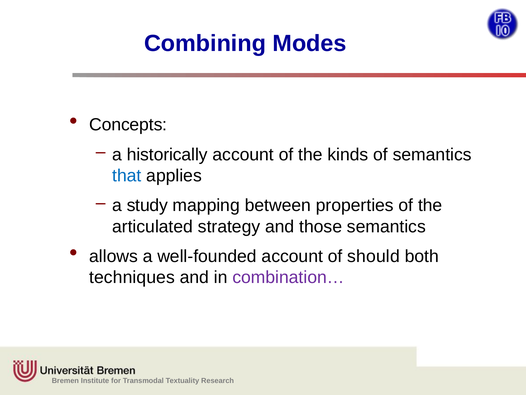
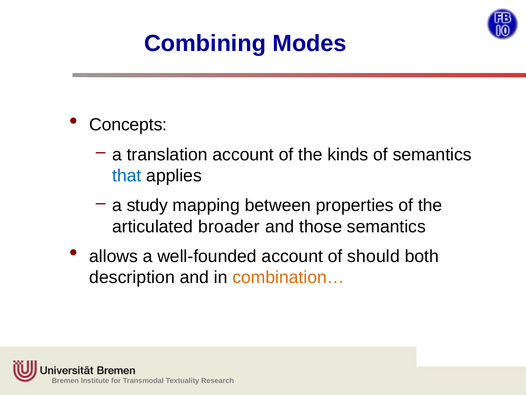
historically: historically -> translation (167, 154)
strategy: strategy -> broader (229, 226)
techniques: techniques -> description (132, 277)
combination… colour: purple -> orange (288, 277)
